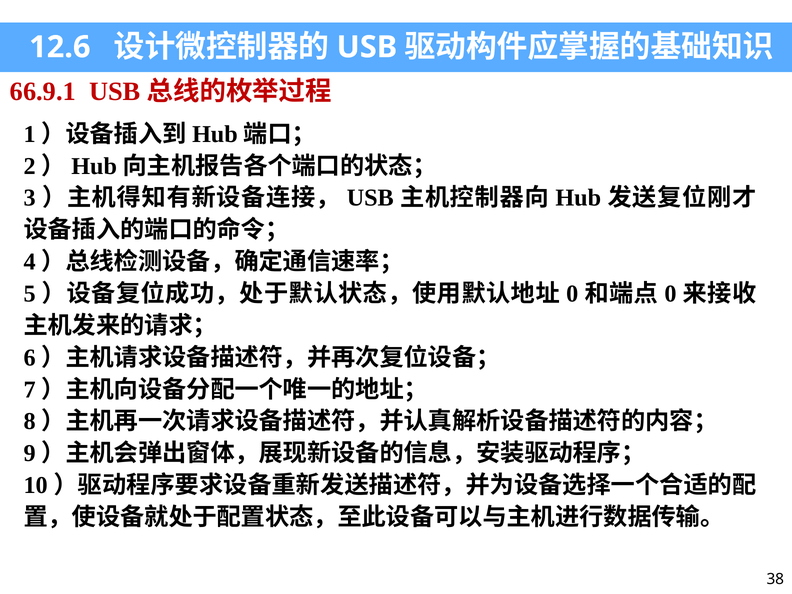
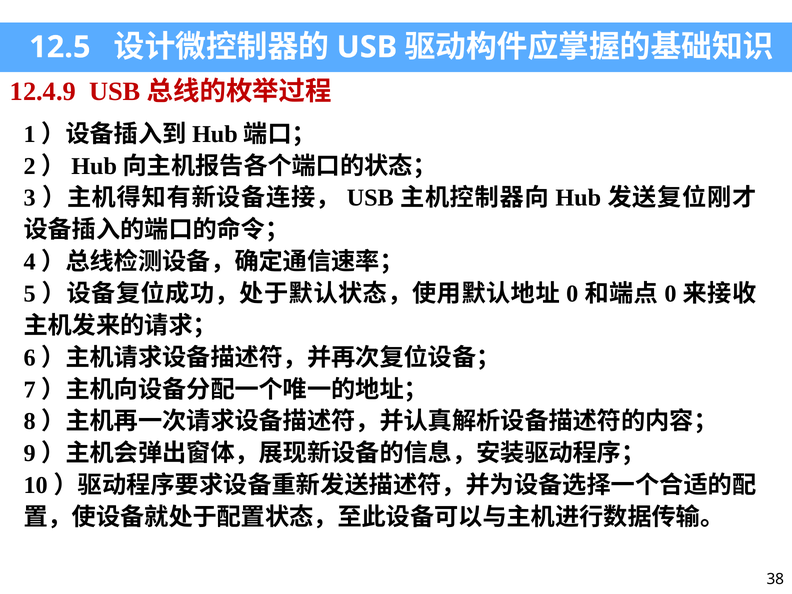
12.6: 12.6 -> 12.5 (60, 47)
66.9.1: 66.9.1 -> 12.4.9 (43, 91)
